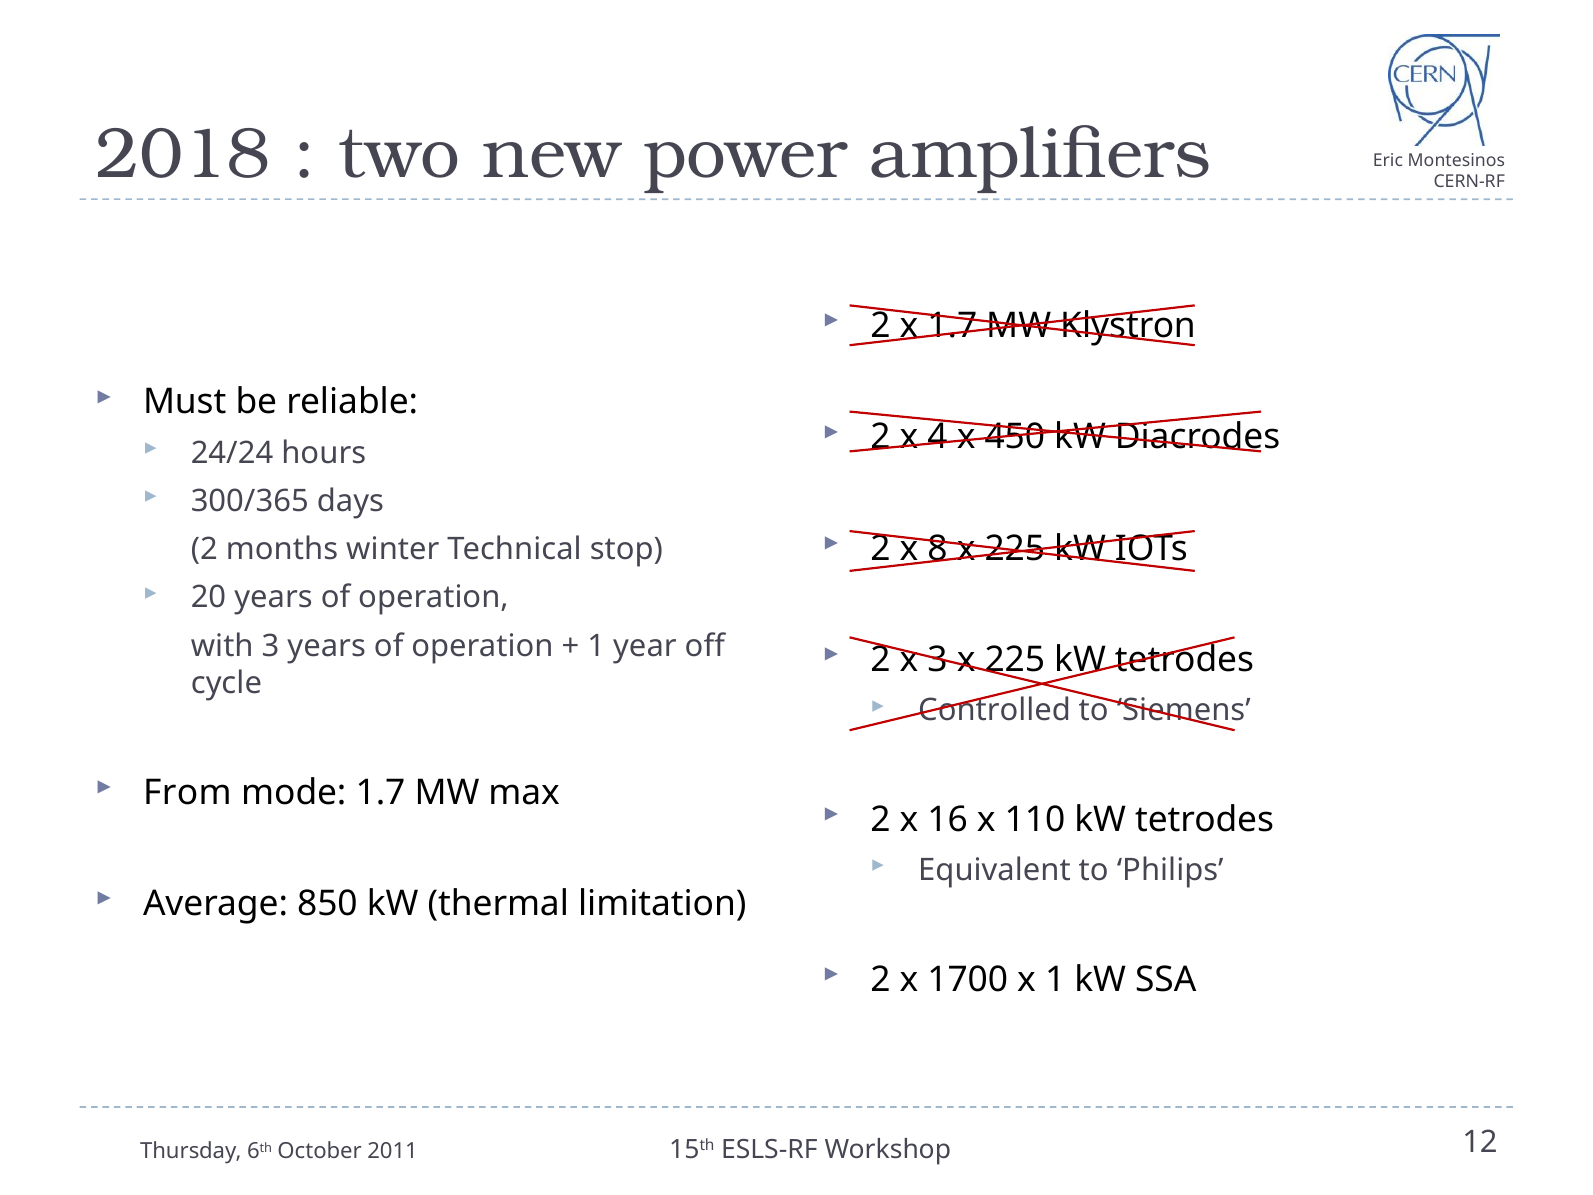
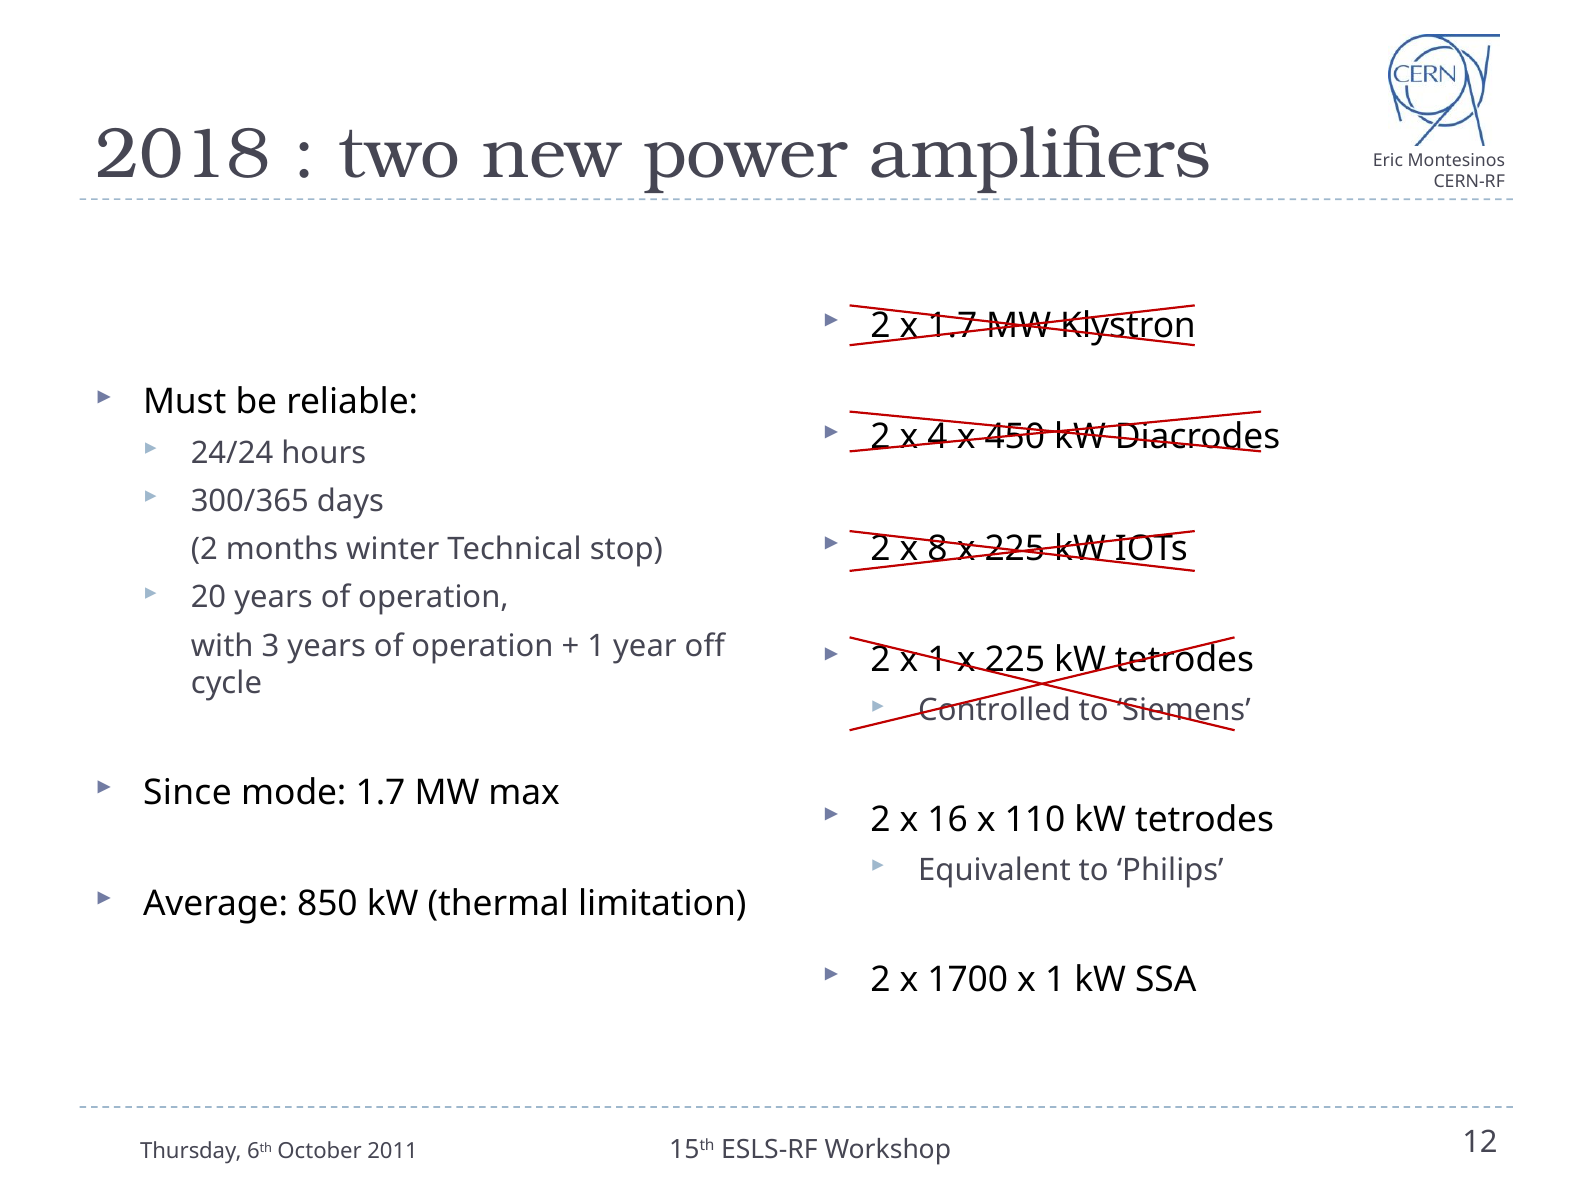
2 x 3: 3 -> 1 (938, 660)
From: From -> Since (187, 792)
